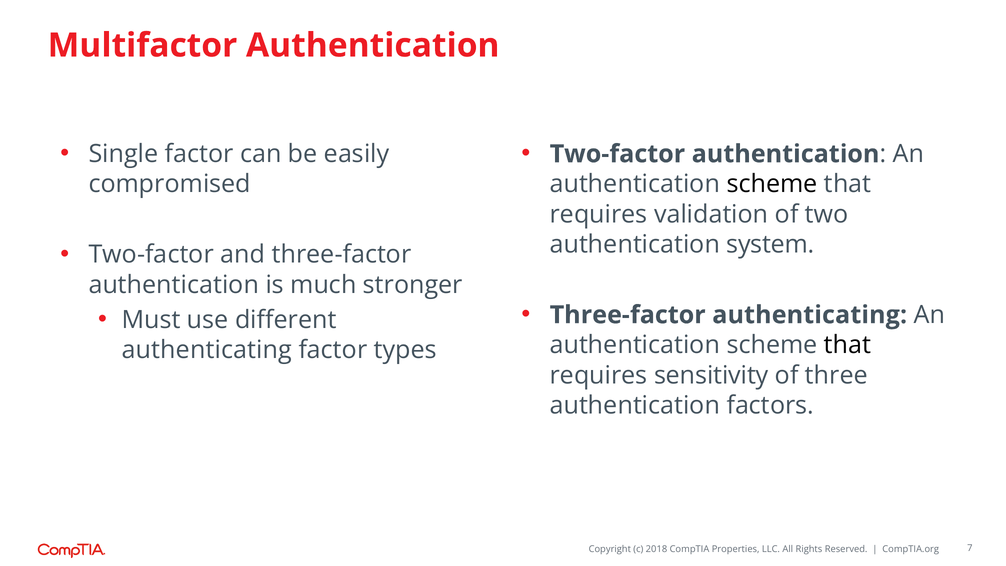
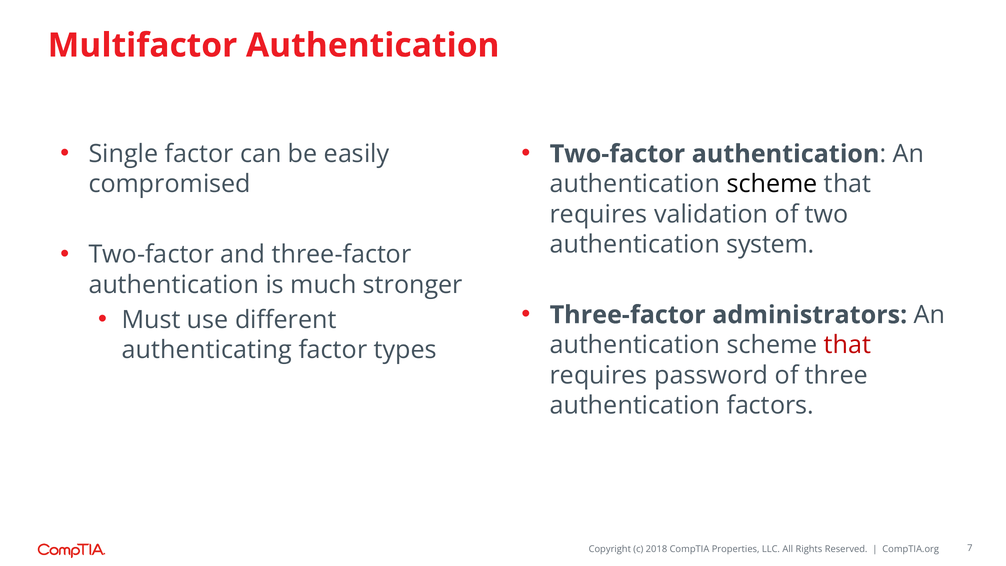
Three-factor authenticating: authenticating -> administrators (810, 315)
that colour: black -> red (848, 345)
sensitivity: sensitivity -> password (711, 375)
